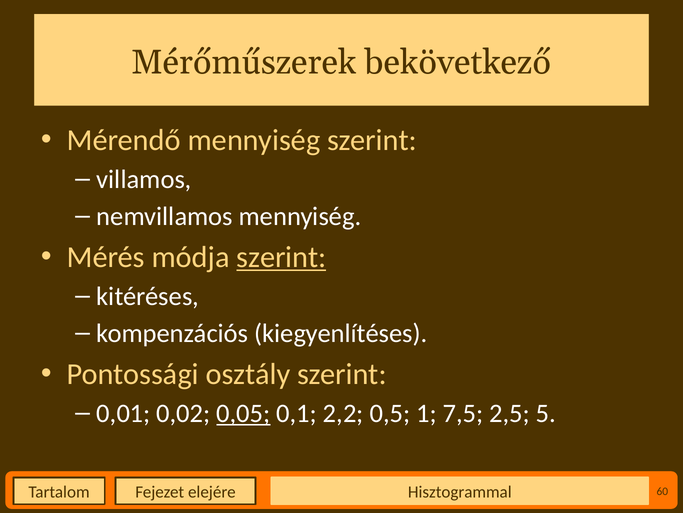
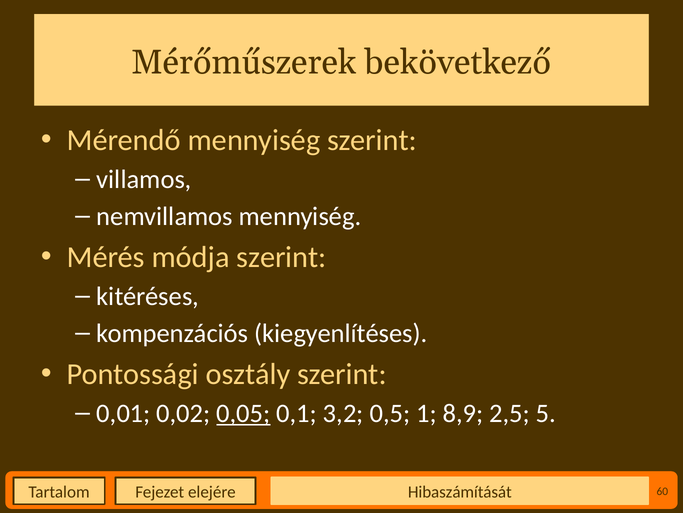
szerint underline: present -> none (281, 257)
2,2: 2,2 -> 3,2 (343, 413)
7,5: 7,5 -> 8,9 (463, 413)
Hisztogrammal: Hisztogrammal -> Hibaszámítását (460, 491)
